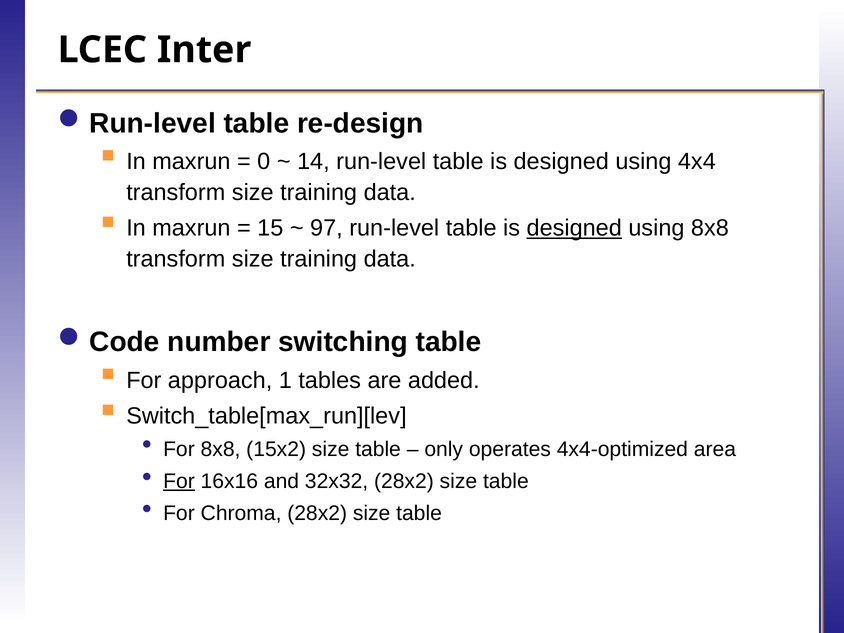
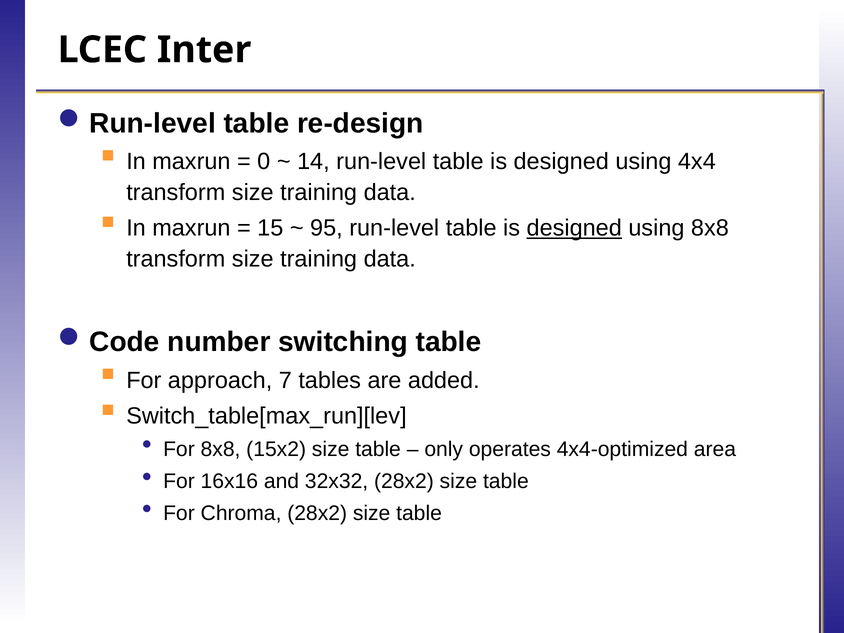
97: 97 -> 95 (326, 228)
1: 1 -> 7 (285, 380)
For underline: present -> none (179, 481)
